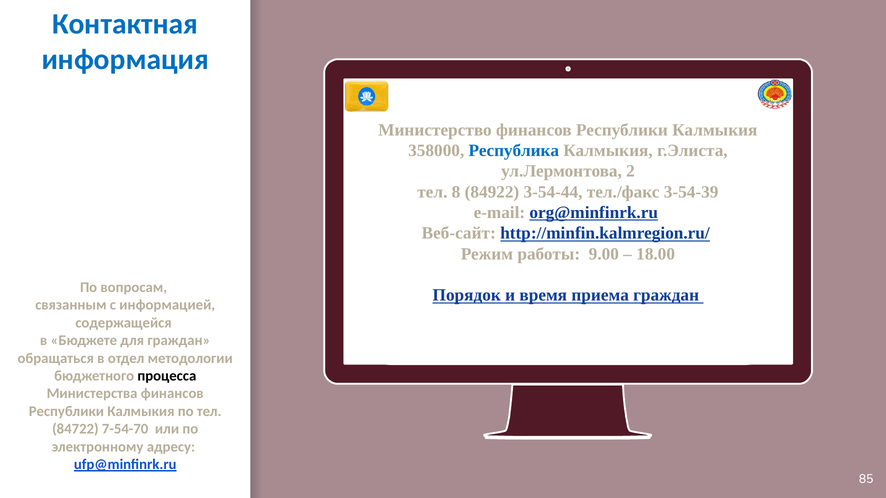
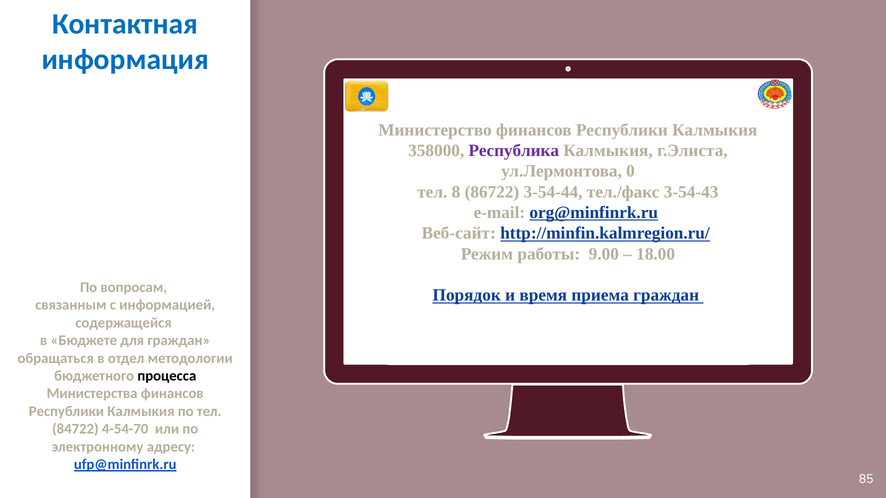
Республика colour: blue -> purple (514, 151)
2: 2 -> 0 (631, 171)
84922: 84922 -> 86722 (492, 192)
3-54-39: 3-54-39 -> 3-54-43 (691, 192)
7-54-70: 7-54-70 -> 4-54-70 (125, 429)
